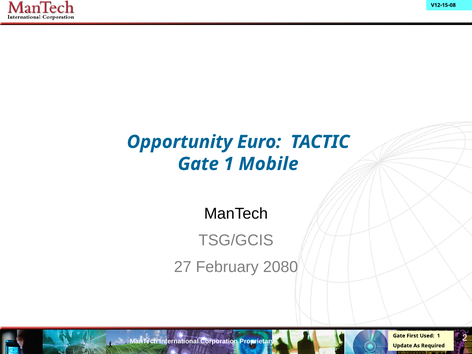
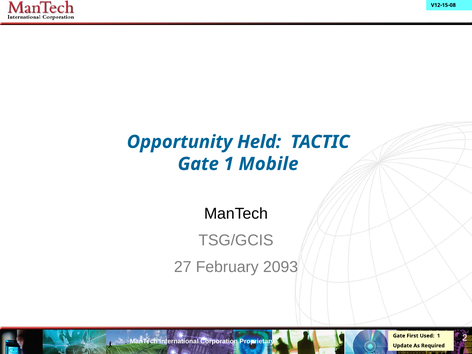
Euro: Euro -> Held (259, 142)
2080: 2080 -> 2093 (281, 267)
